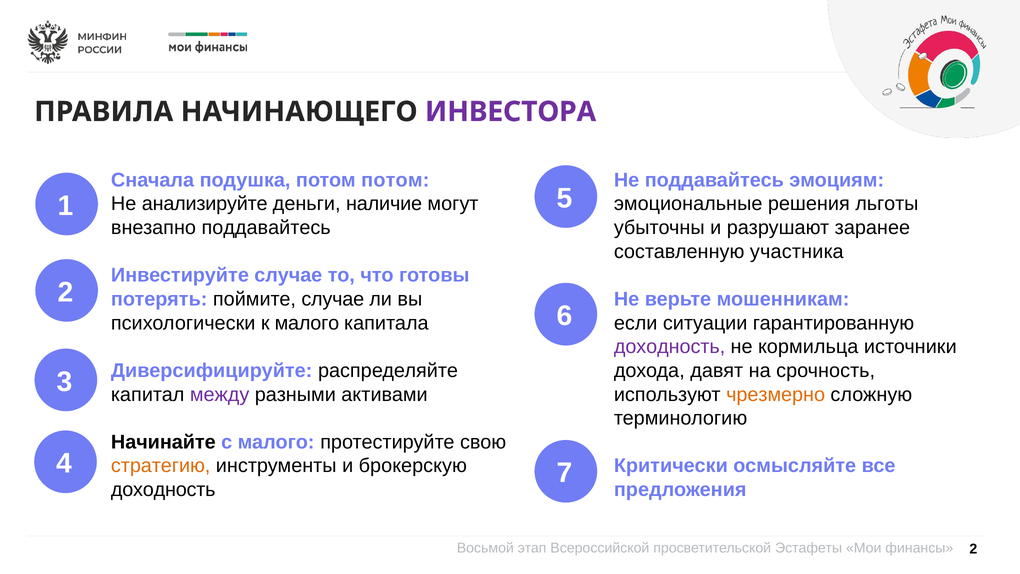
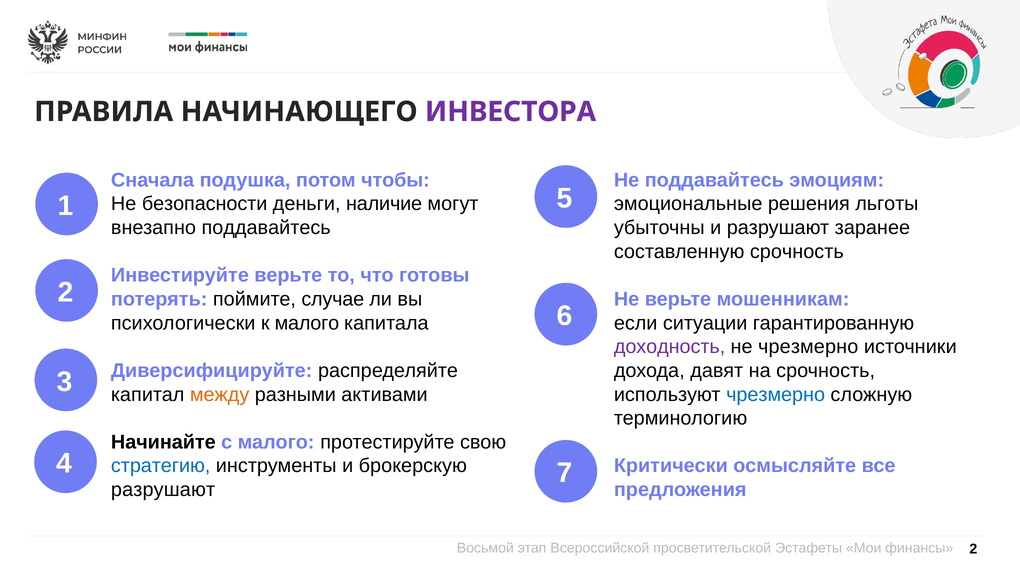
потом потом: потом -> чтобы (395, 180)
анализируйте: анализируйте -> безопасности (205, 204)
составленную участника: участника -> срочность (797, 251)
Инвестируйте случае: случае -> верьте (288, 275)
не кормильца: кормильца -> чрезмерно (808, 347)
между colour: purple -> orange (220, 394)
чрезмерно colour: orange -> blue (776, 394)
стратегию colour: orange -> blue (161, 466)
доходность: доходность -> разрушают (163, 490)
